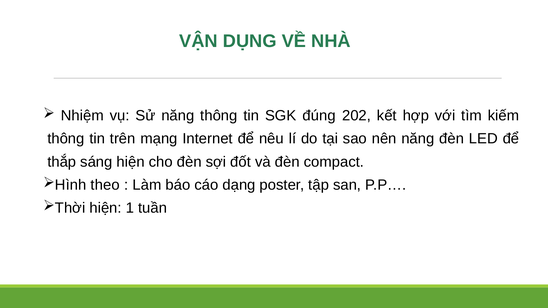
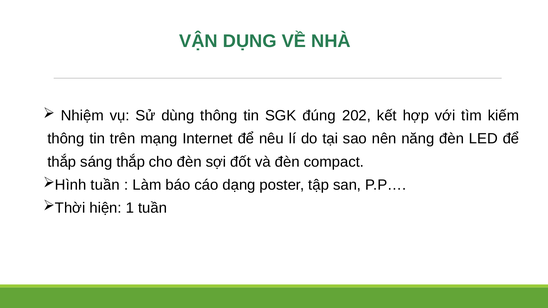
Sử năng: năng -> dùng (178, 116)
sáng hiện: hiện -> thắp (131, 162)
theo: theo -> tuần (105, 185)
